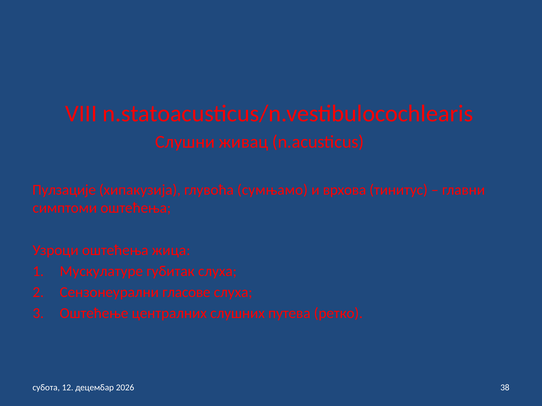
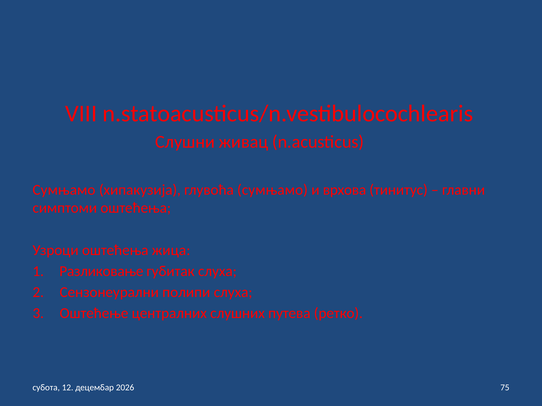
Пулзације: Пулзације -> Сумњамо (64, 190)
Мускулатуре: Мускулатуре -> Разликовање (101, 271)
гласове: гласове -> полипи (186, 293)
38: 38 -> 75 (505, 388)
